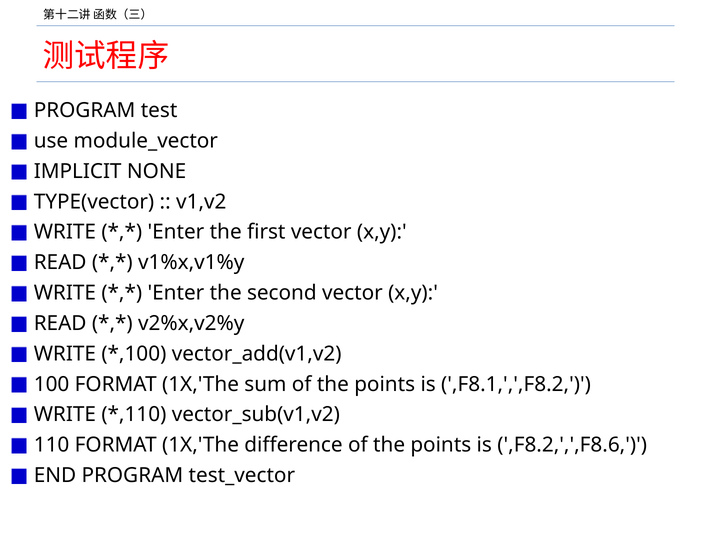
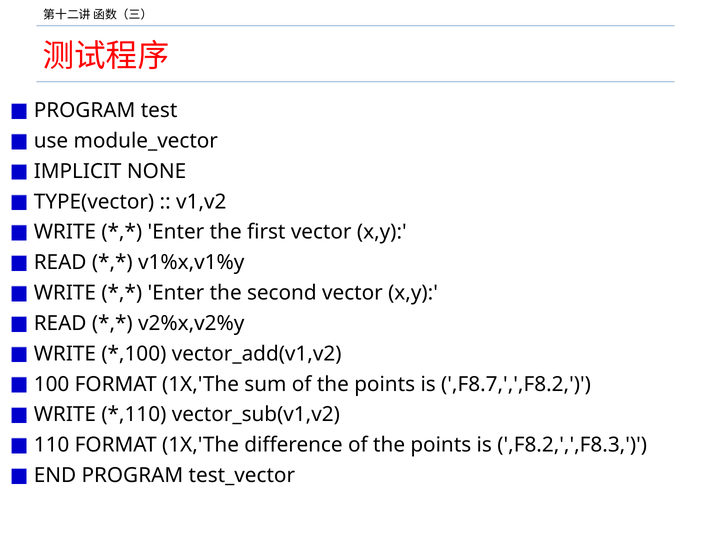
,F8.1,',',F8.2: ,F8.1,',',F8.2 -> ,F8.7,',',F8.2 (516, 384)
,F8.2,',',F8.6: ,F8.2,',',F8.6 -> ,F8.2,',',F8.3 (572, 445)
